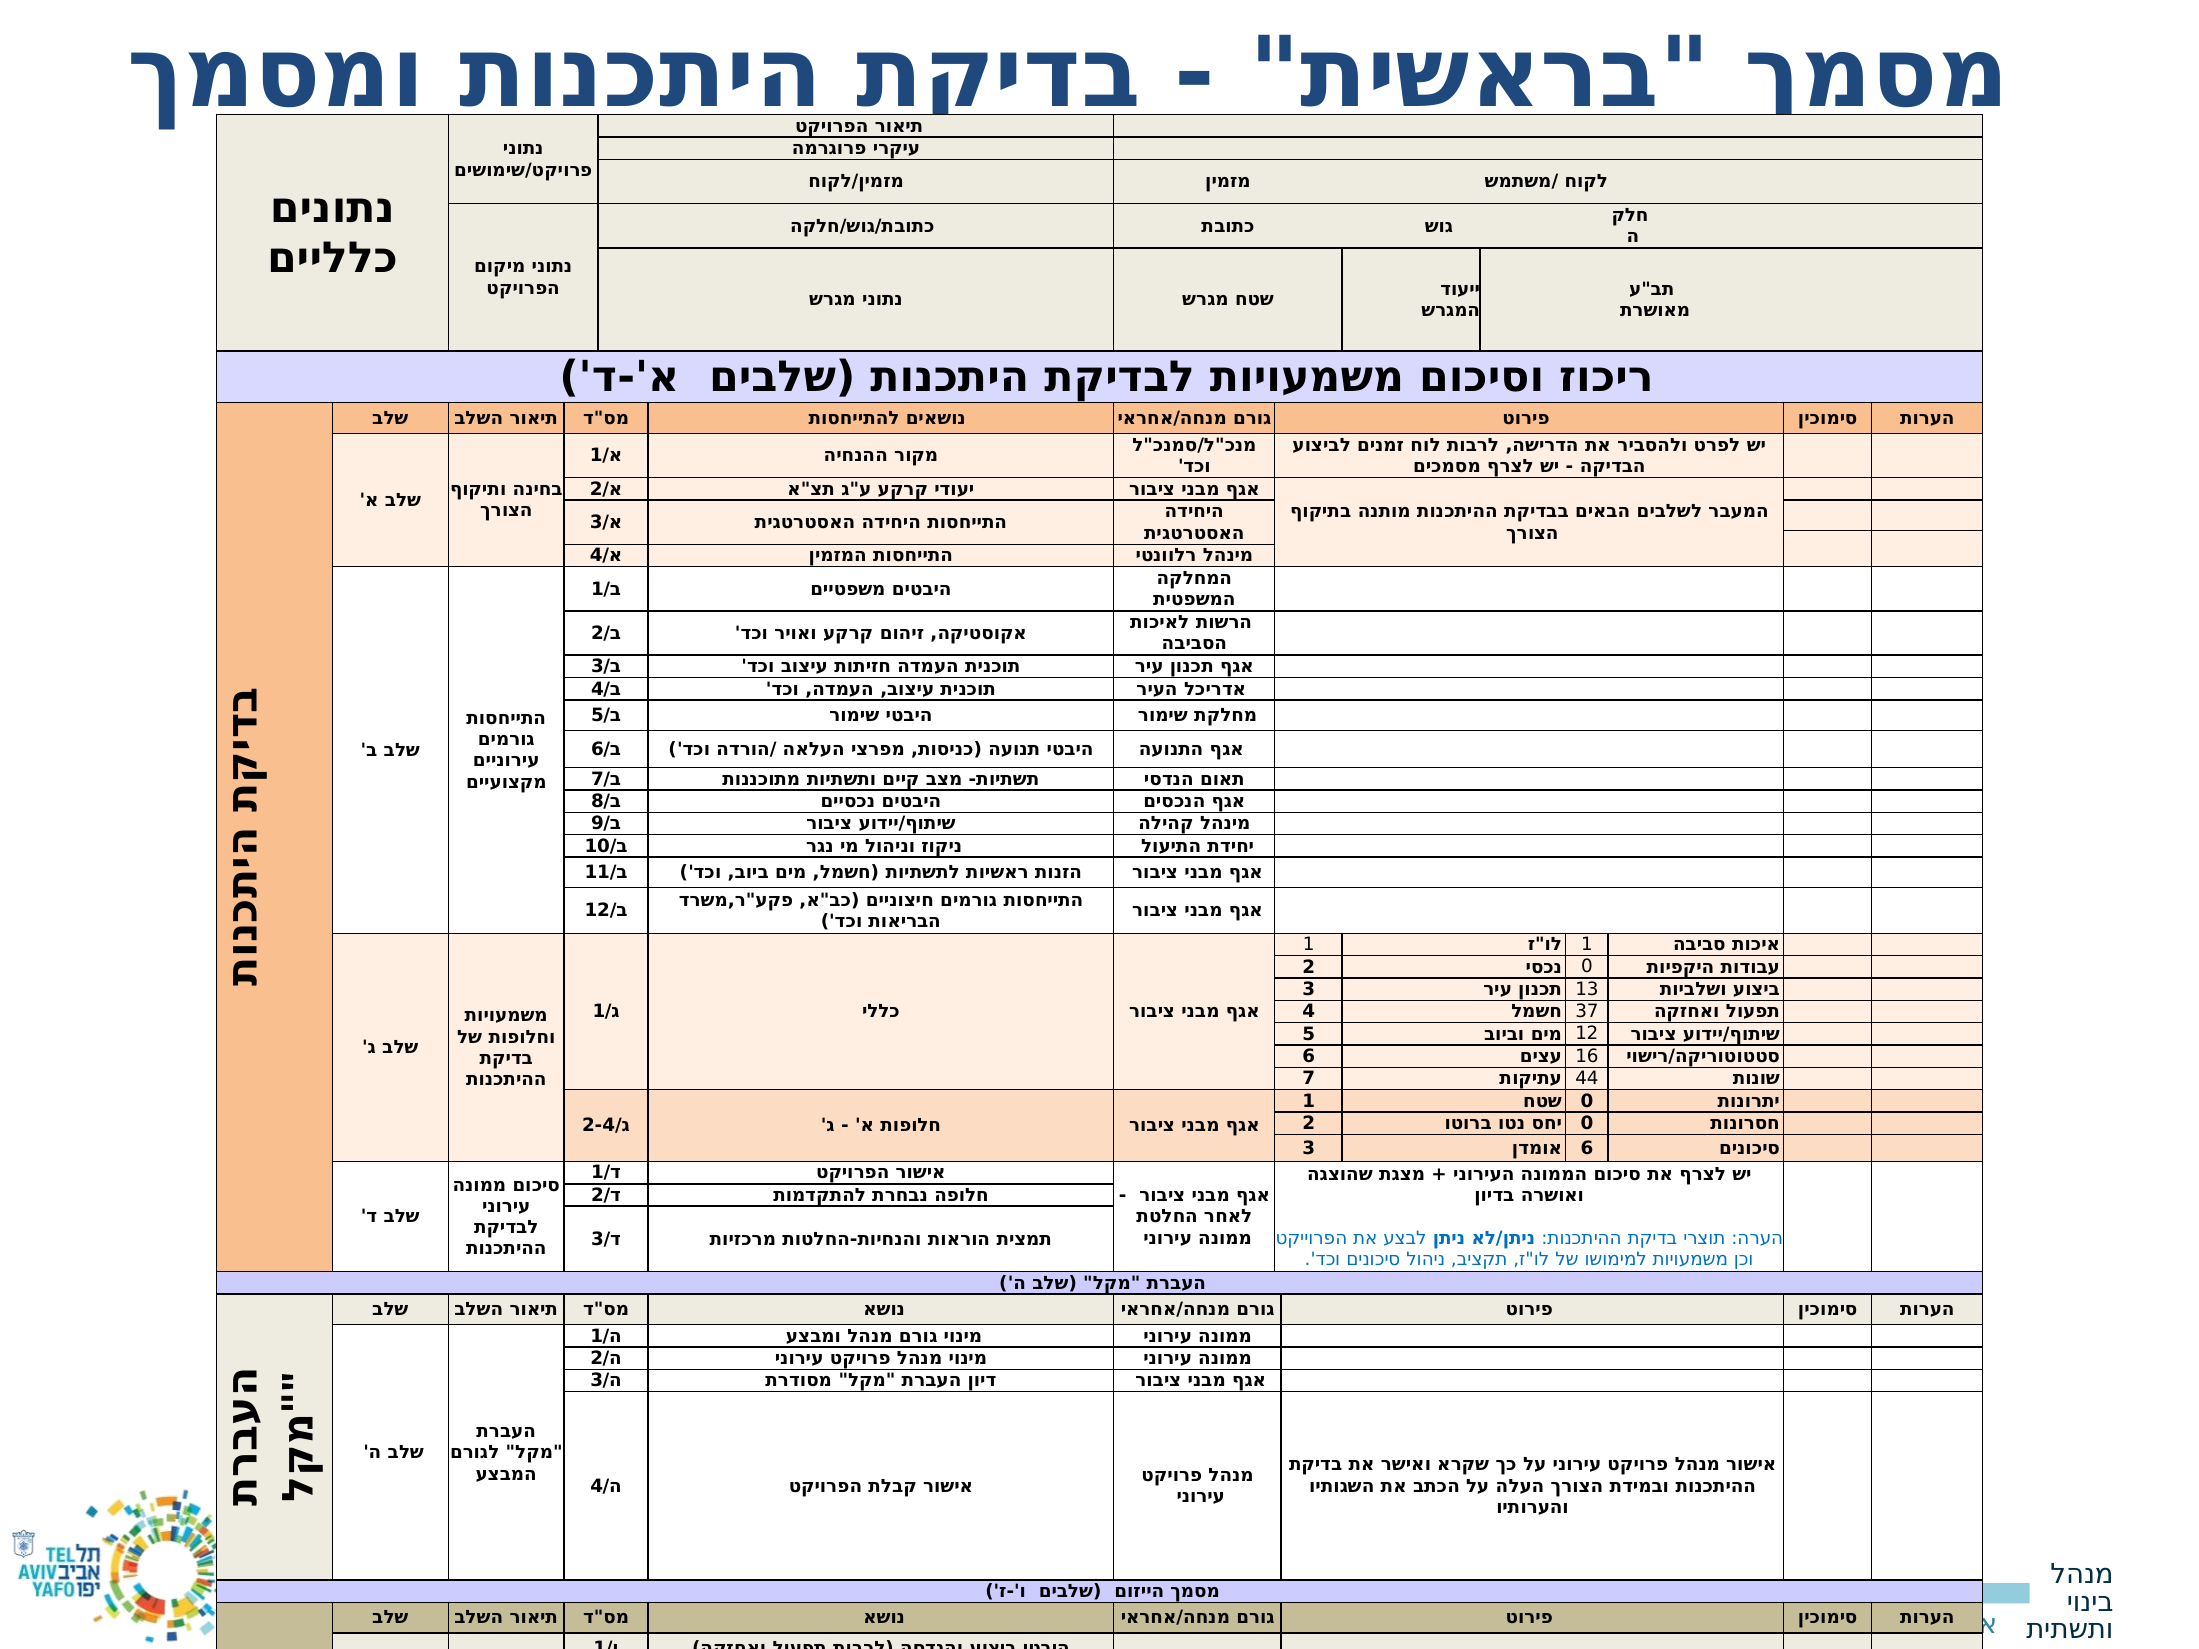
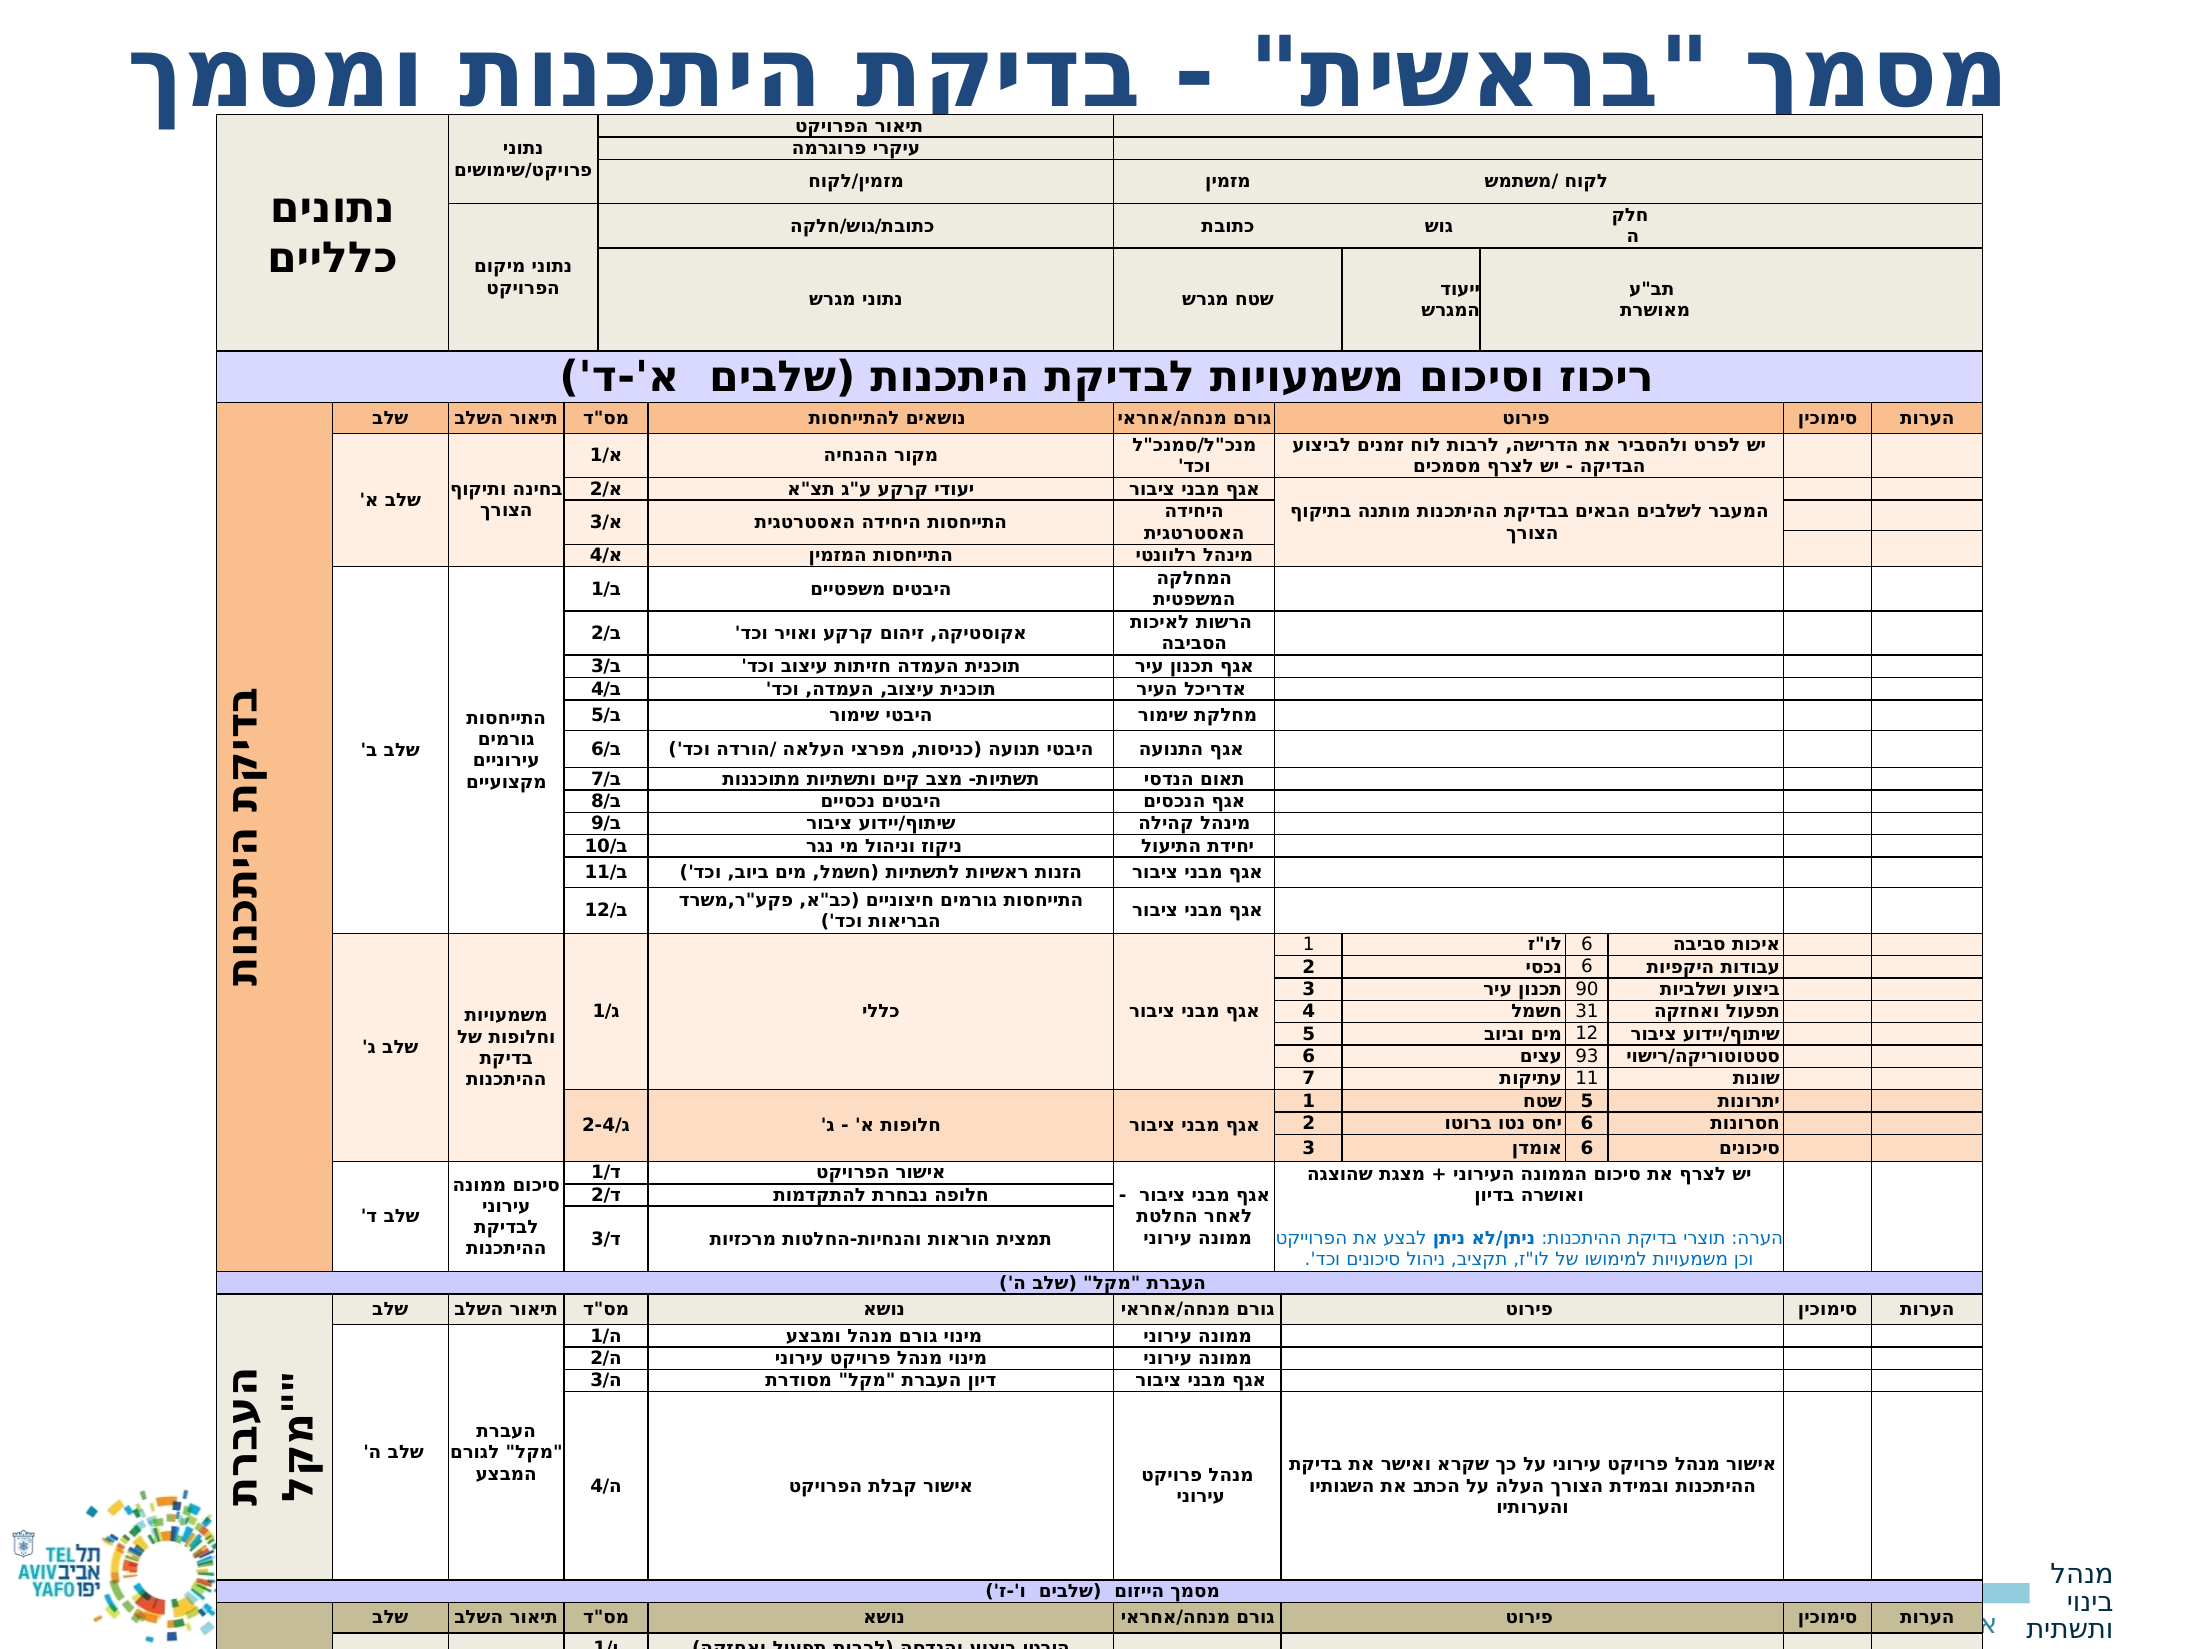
1: 1 -> 6 (1587, 945)
0: 0 -> 6 (1587, 967)
13: 13 -> 90 (1587, 989)
37: 37 -> 31 (1587, 1012)
16: 16 -> 93 (1587, 1056)
44: 44 -> 11 (1587, 1079)
0: 0 -> 5 (1587, 1101)
0: 0 -> 6 (1587, 1124)
